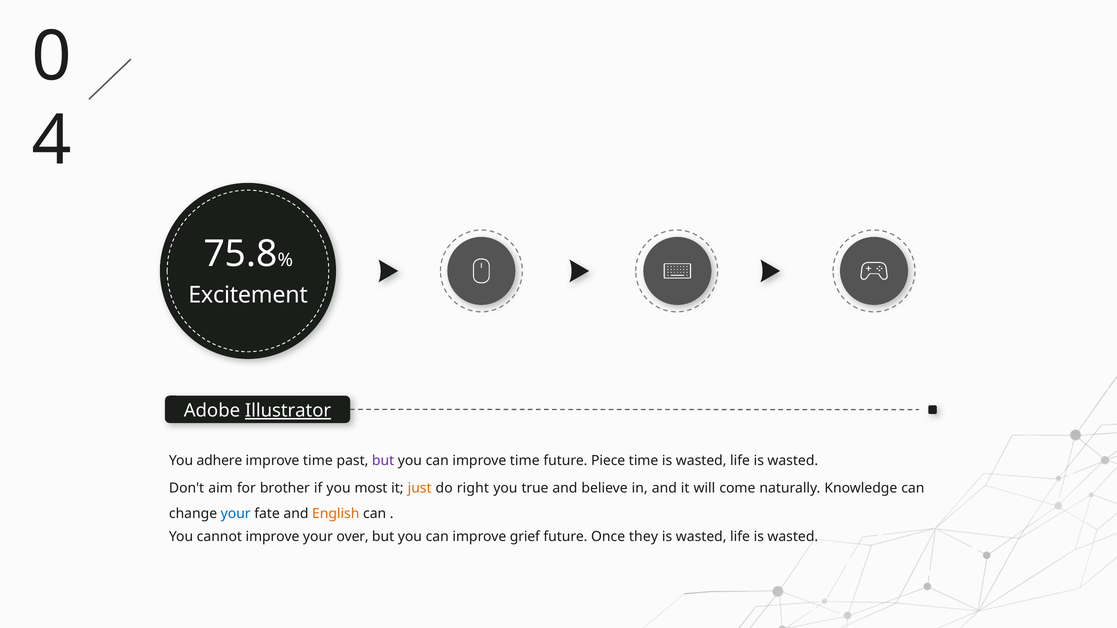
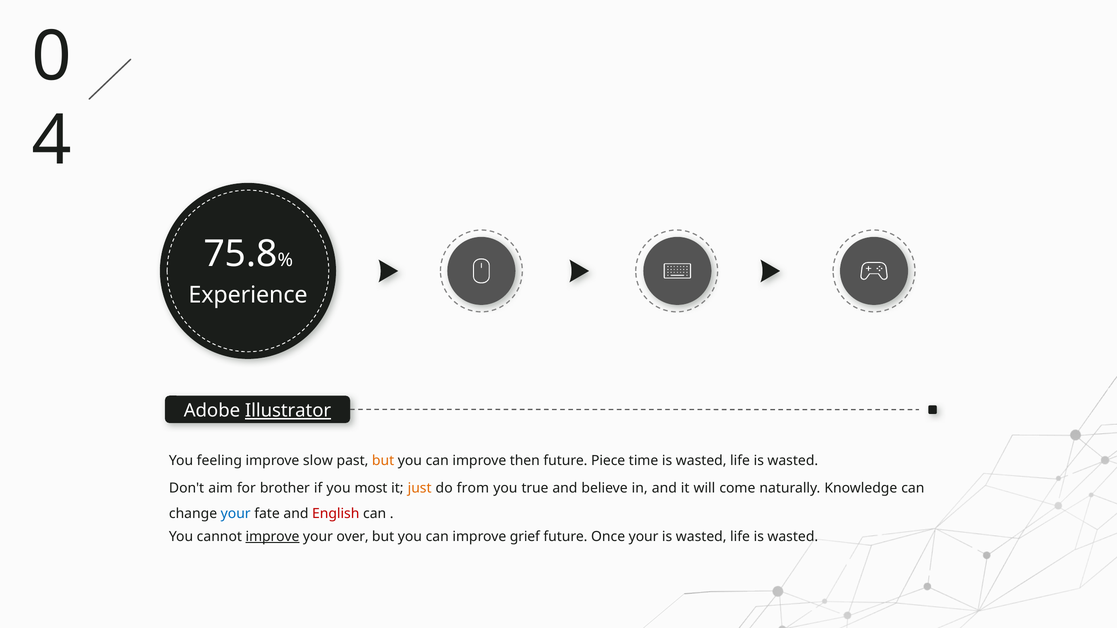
Excitement: Excitement -> Experience (248, 295)
adhere: adhere -> feeling (219, 461)
time: time -> slow (318, 461)
but colour: purple -> orange (383, 461)
can improve time: time -> then (525, 461)
right: right -> from (473, 489)
English colour: orange -> red (336, 514)
improve underline: none -> present (273, 537)
Once they: they -> your (644, 537)
